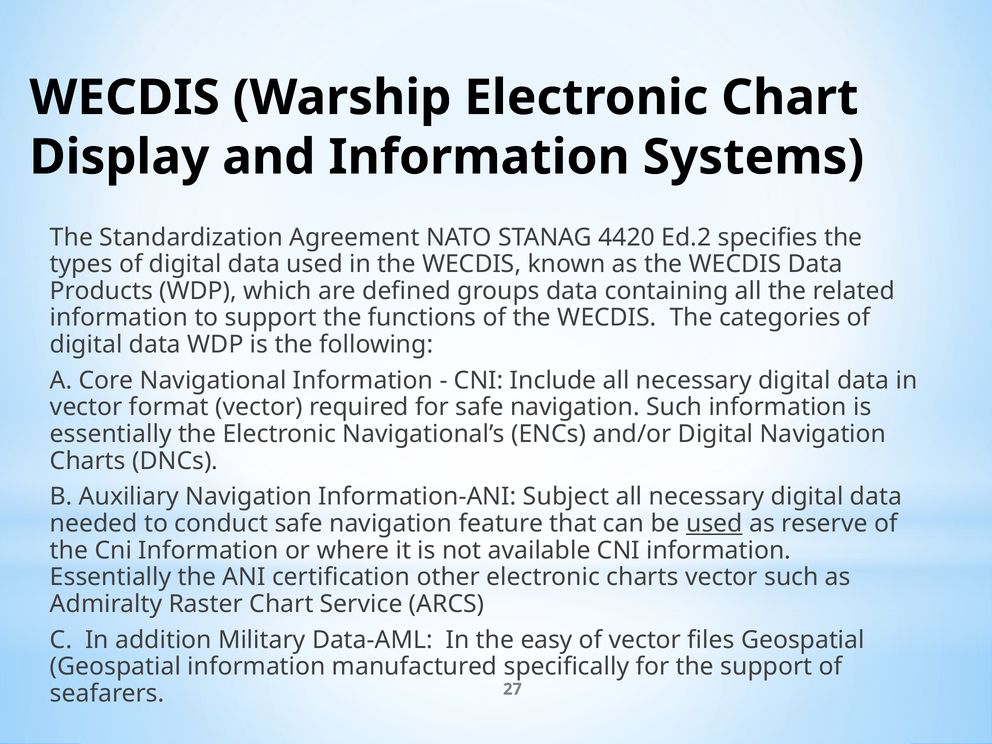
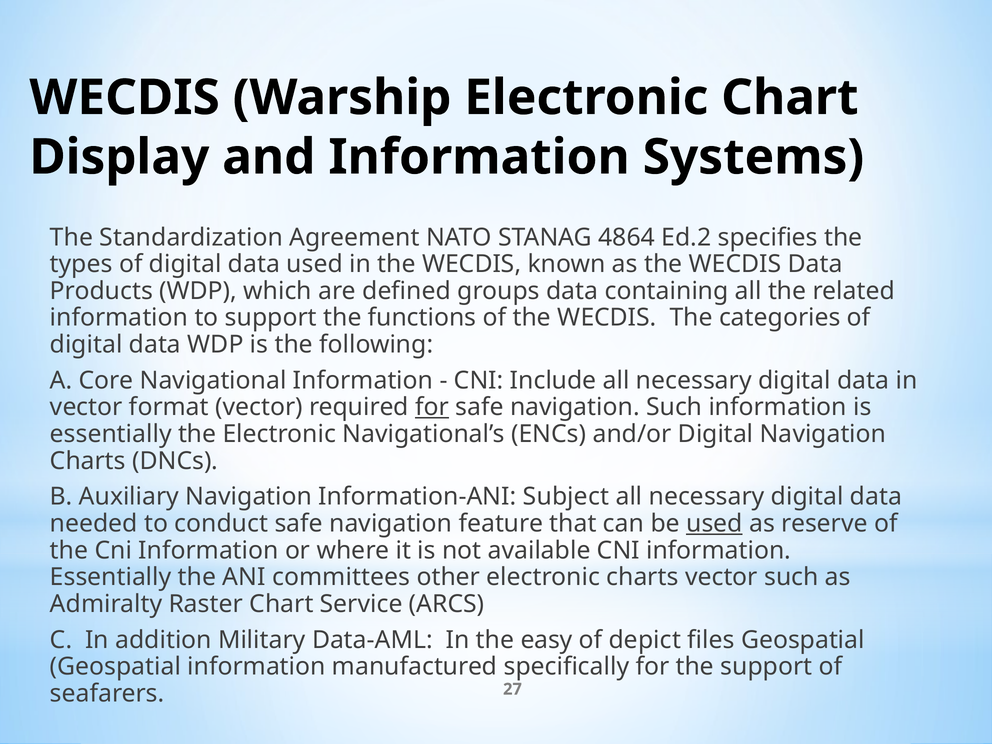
4420: 4420 -> 4864 (627, 237)
for underline: none -> present (432, 407)
certification: certification -> committees (341, 577)
of vector: vector -> depict (645, 640)
